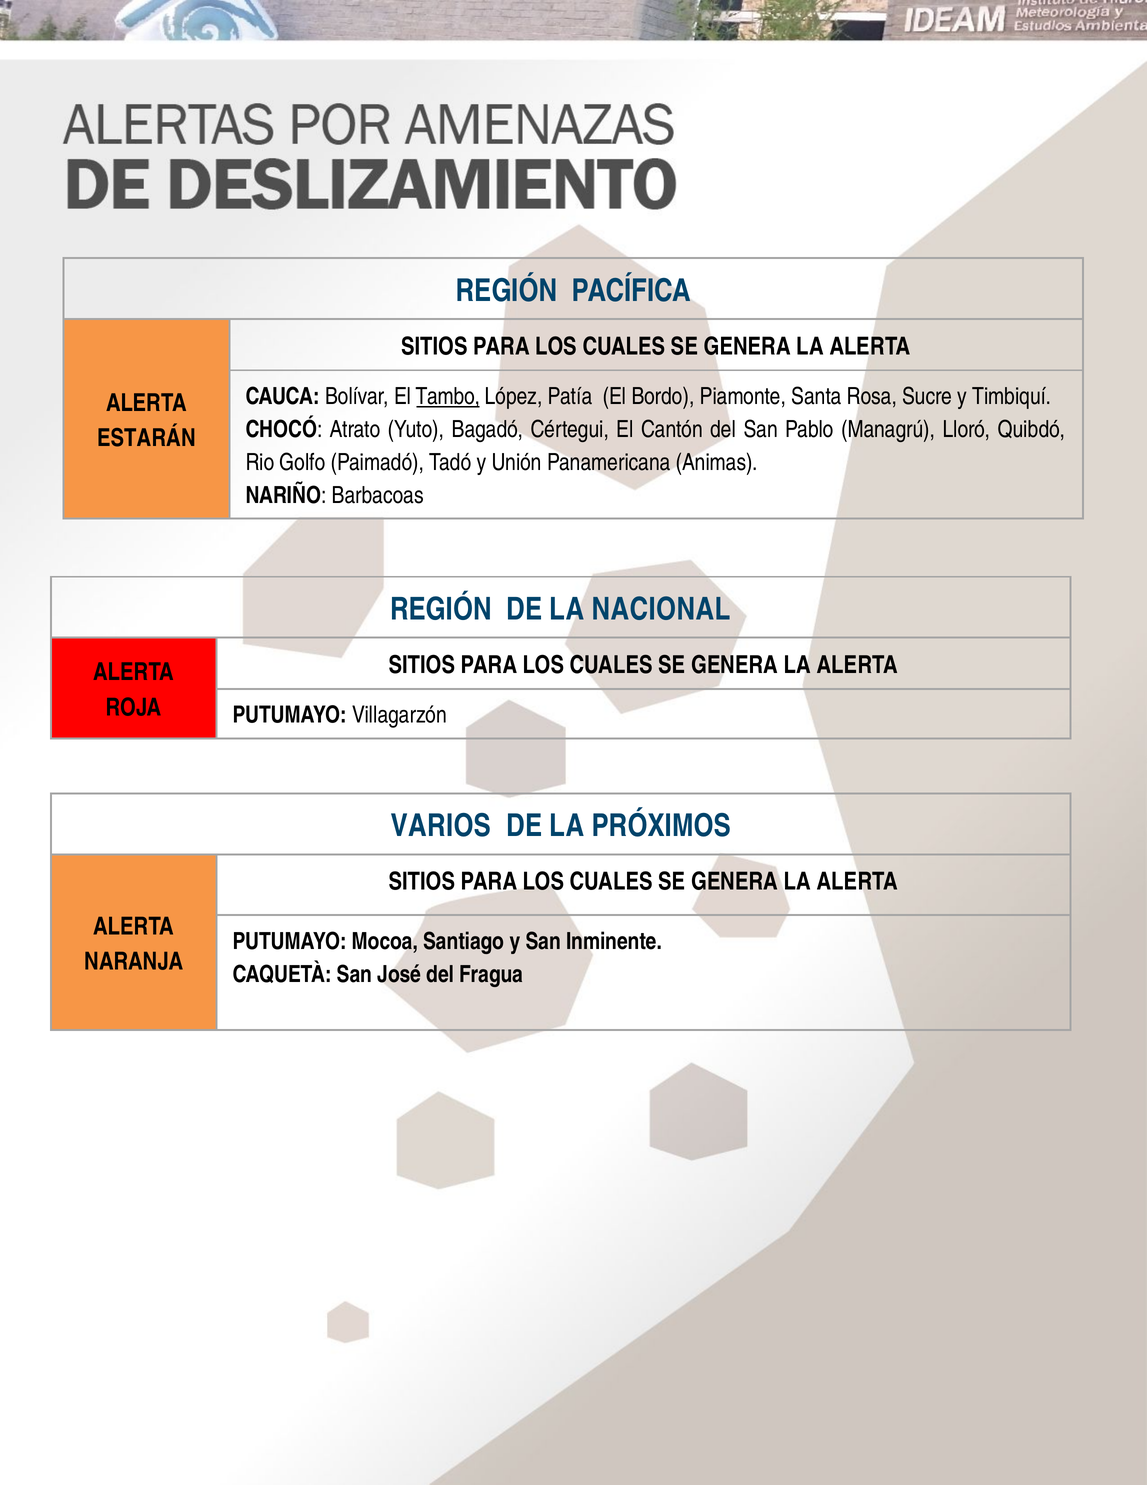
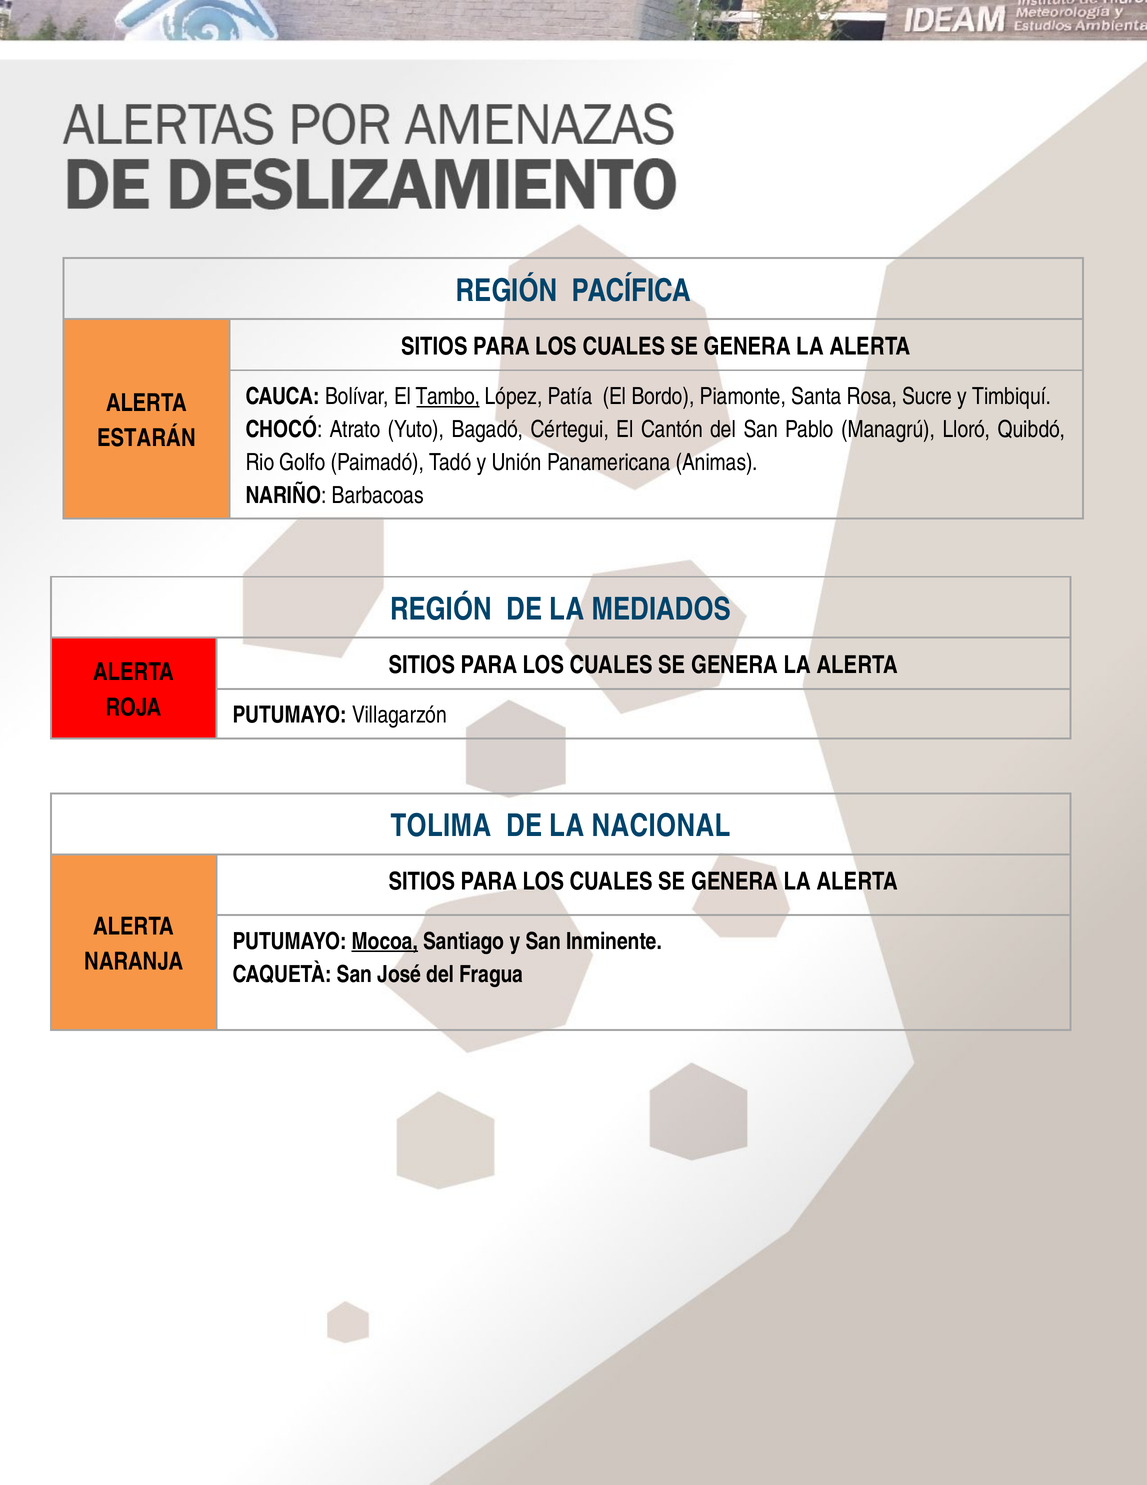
NACIONAL: NACIONAL -> MEDIADOS (661, 609)
VARIOS: VARIOS -> TOLIMA (441, 826)
PRÓXIMOS: PRÓXIMOS -> NACIONAL (661, 826)
Mocoa underline: none -> present (385, 941)
